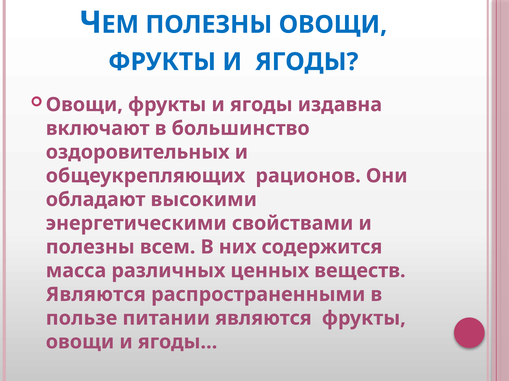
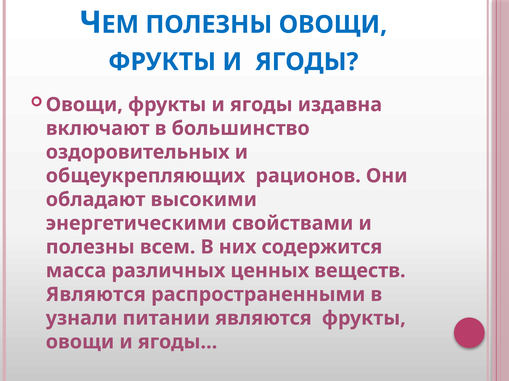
пользе: пользе -> узнали (82, 319)
